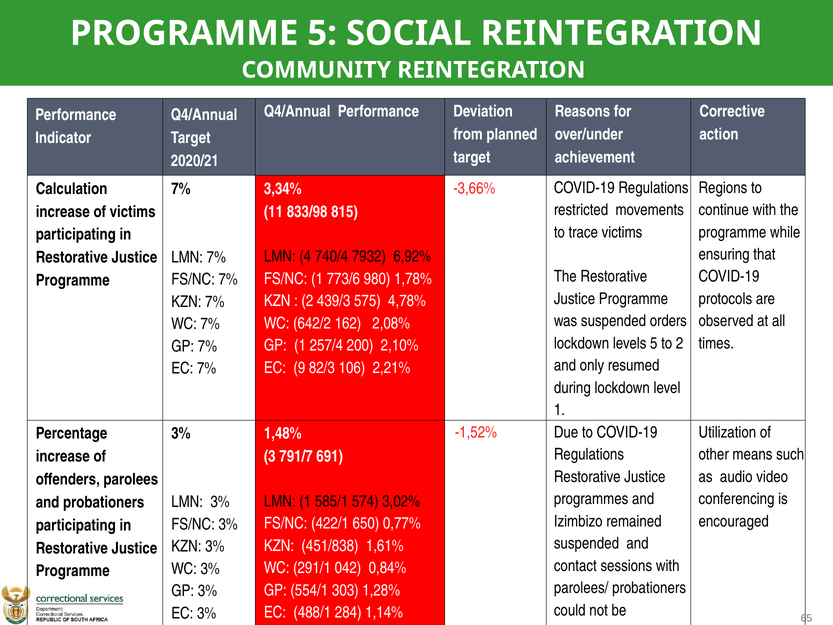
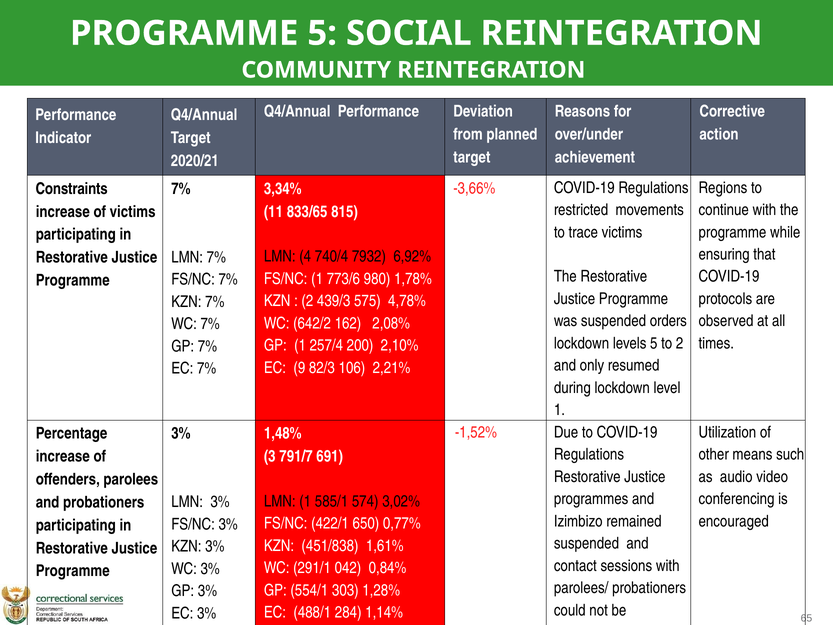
Calculation: Calculation -> Constraints (72, 189)
833/98: 833/98 -> 833/65 (307, 212)
